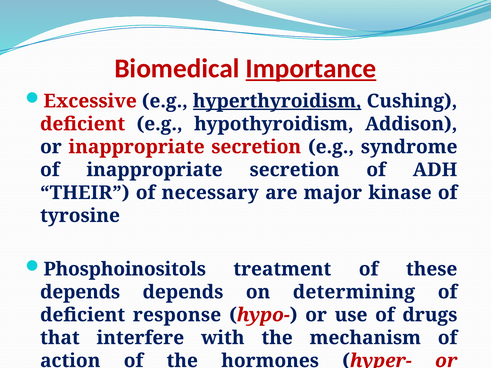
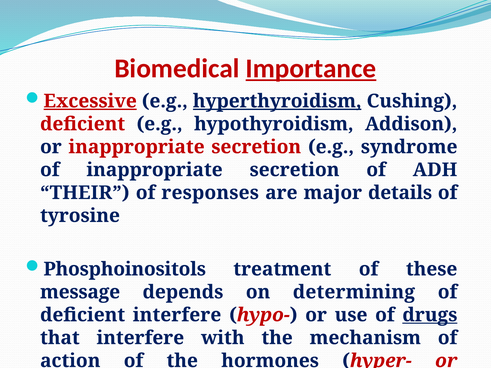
Excessive underline: none -> present (90, 101)
necessary: necessary -> responses (210, 193)
kinase: kinase -> details (400, 193)
depends: depends -> message (80, 292)
deficient response: response -> interfere (177, 315)
drugs underline: none -> present (430, 315)
